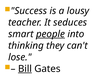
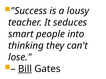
people underline: present -> none (50, 34)
